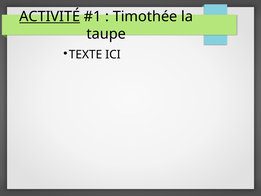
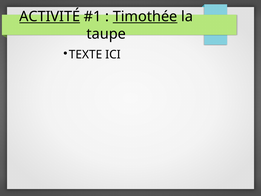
Timothée underline: none -> present (145, 17)
